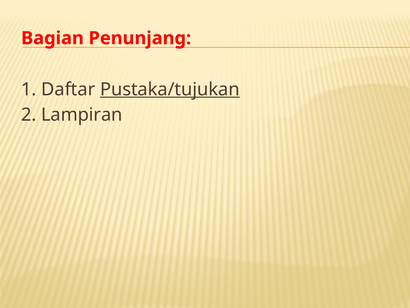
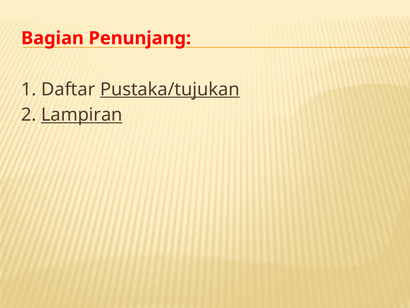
Lampiran underline: none -> present (82, 115)
